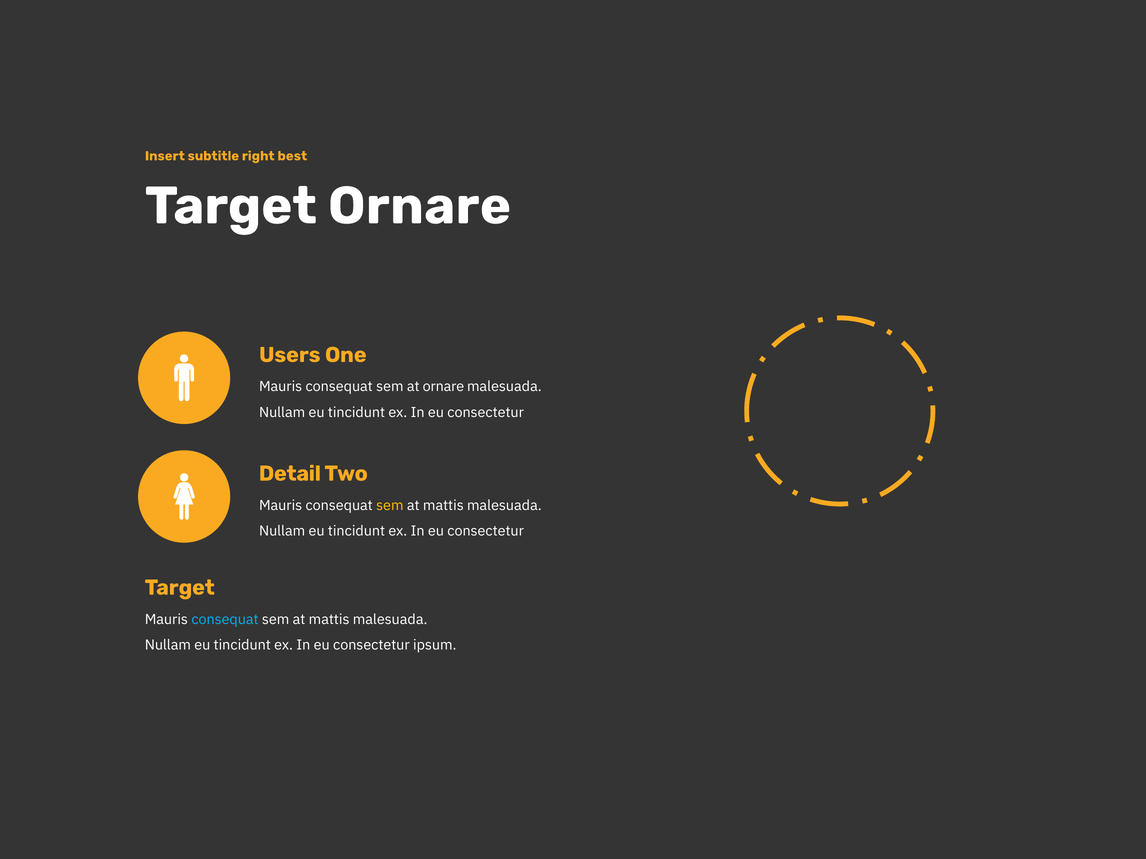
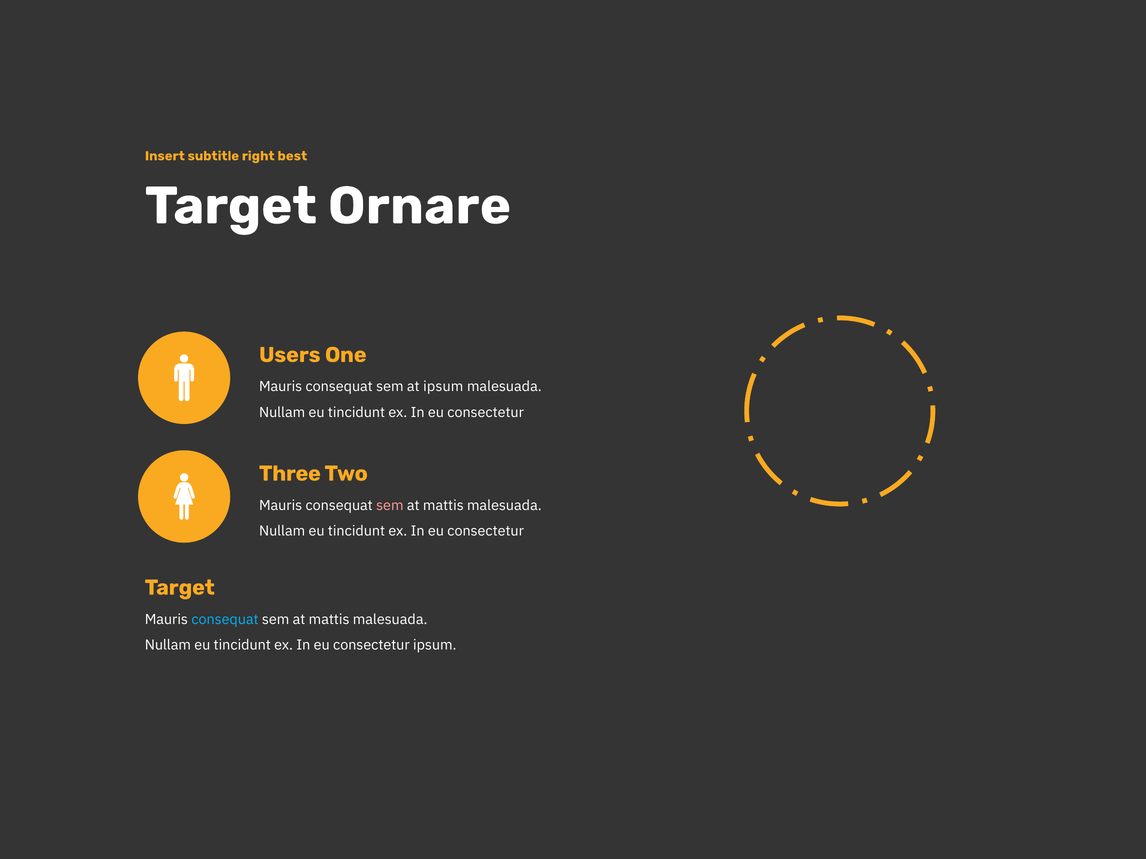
at ornare: ornare -> ipsum (443, 387)
Detail: Detail -> Three (290, 474)
sem colour: yellow -> pink (390, 506)
